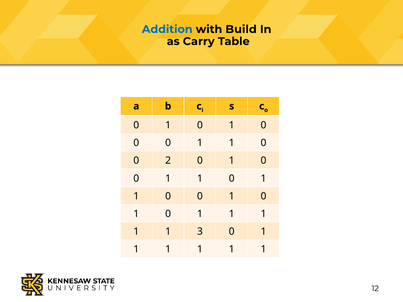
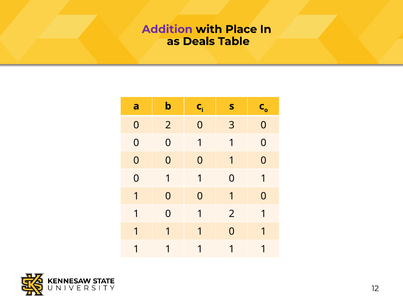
Addition colour: blue -> purple (167, 29)
Build: Build -> Place (241, 29)
Carry: Carry -> Deals (199, 41)
1: 1 -> 2 (168, 125)
1: 1 -> 3 (232, 125)
2: 2 -> 0 (168, 161)
1: 1 -> 2 (232, 214)
3: 3 -> 1 (200, 232)
